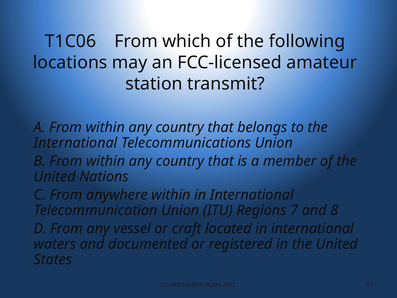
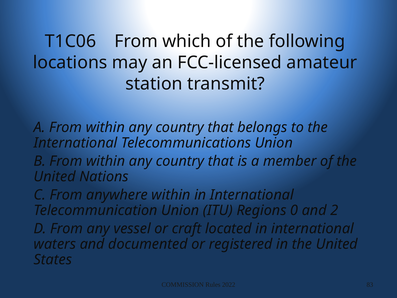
7: 7 -> 0 (294, 210)
8: 8 -> 2 (334, 210)
